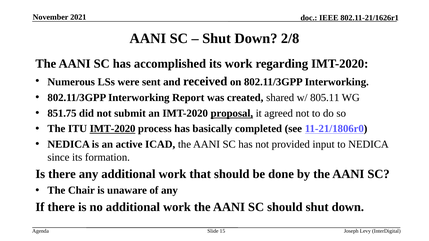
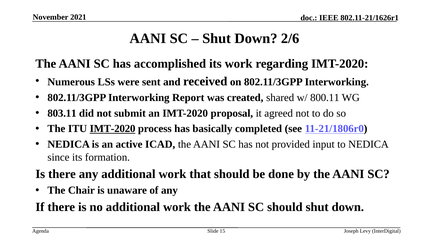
2/8: 2/8 -> 2/6 (290, 39)
805.11: 805.11 -> 800.11 (325, 98)
851.75: 851.75 -> 803.11 (62, 113)
proposal underline: present -> none (232, 113)
